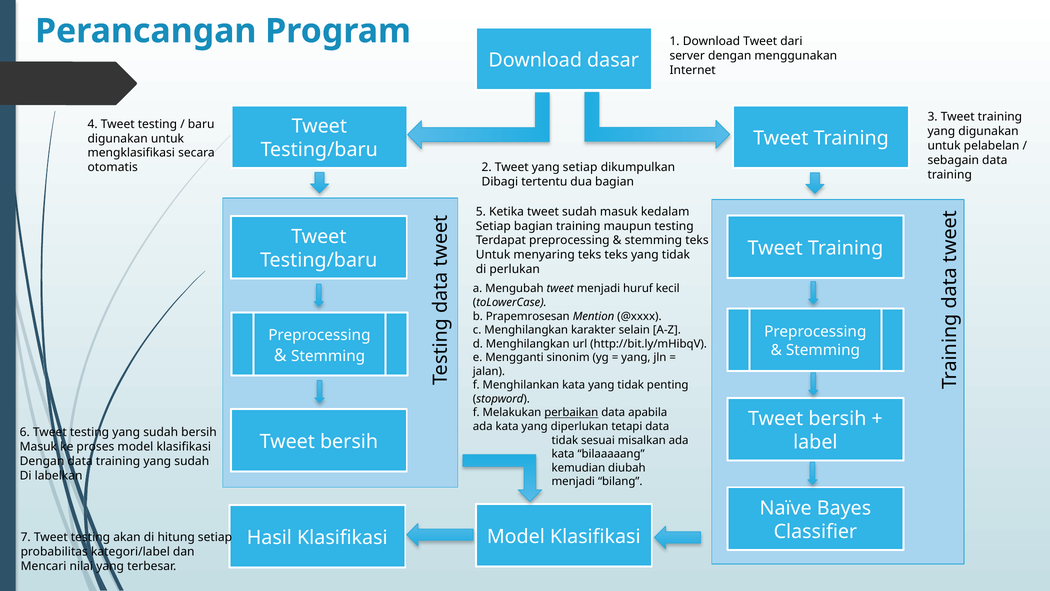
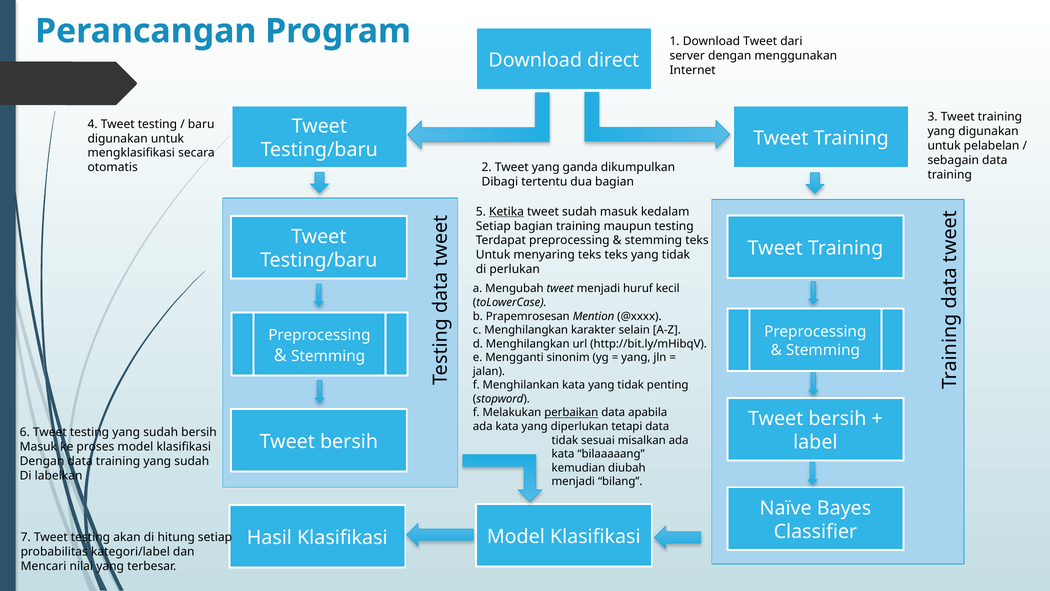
dasar: dasar -> direct (613, 60)
yang setiap: setiap -> ganda (580, 167)
Ketika underline: none -> present (507, 211)
